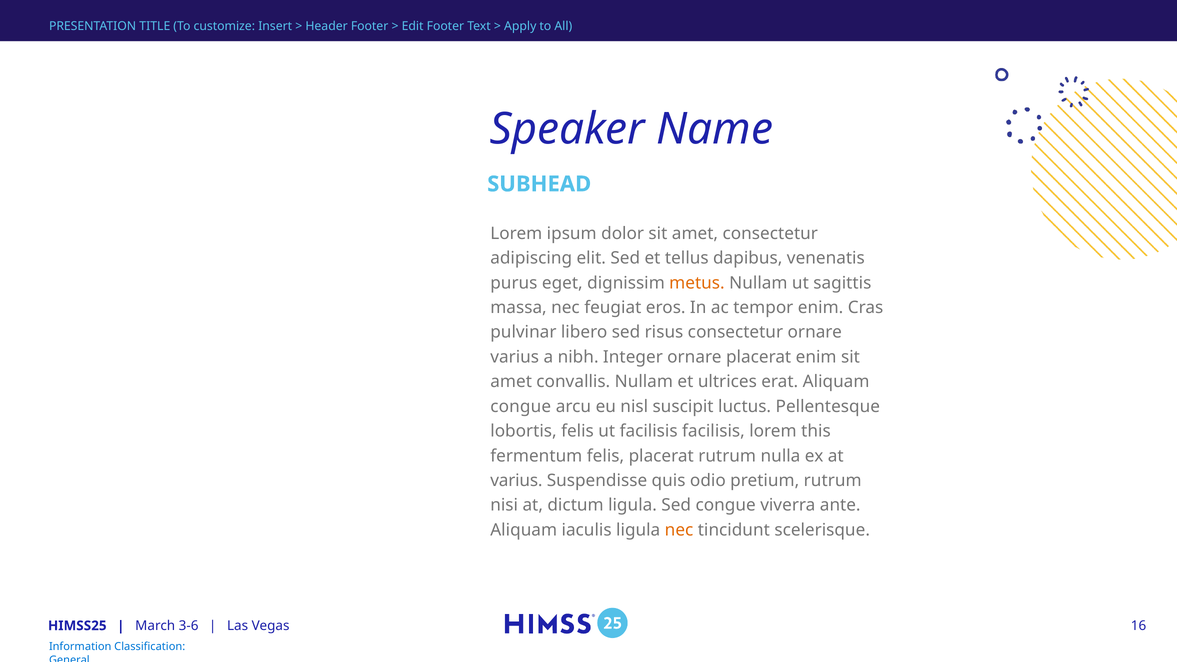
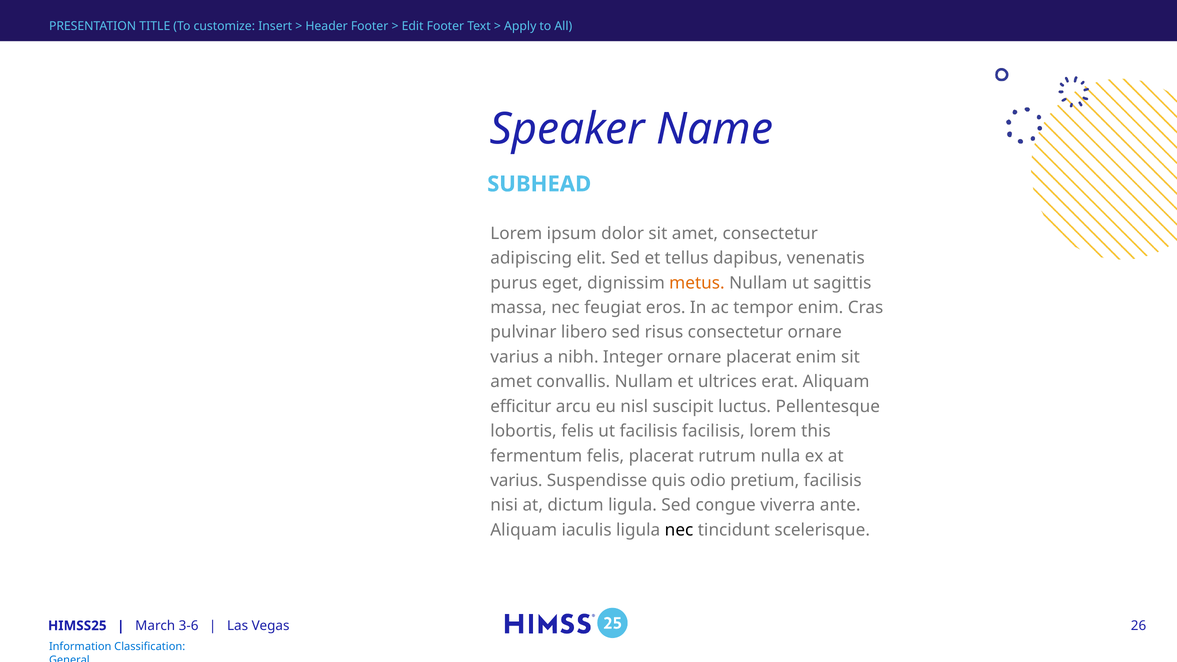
congue: congue -> efficitur (521, 406)
pretium rutrum: rutrum -> facilisis (833, 481)
nec colour: orange -> black (679, 530)
16: 16 -> 26 (1139, 626)
